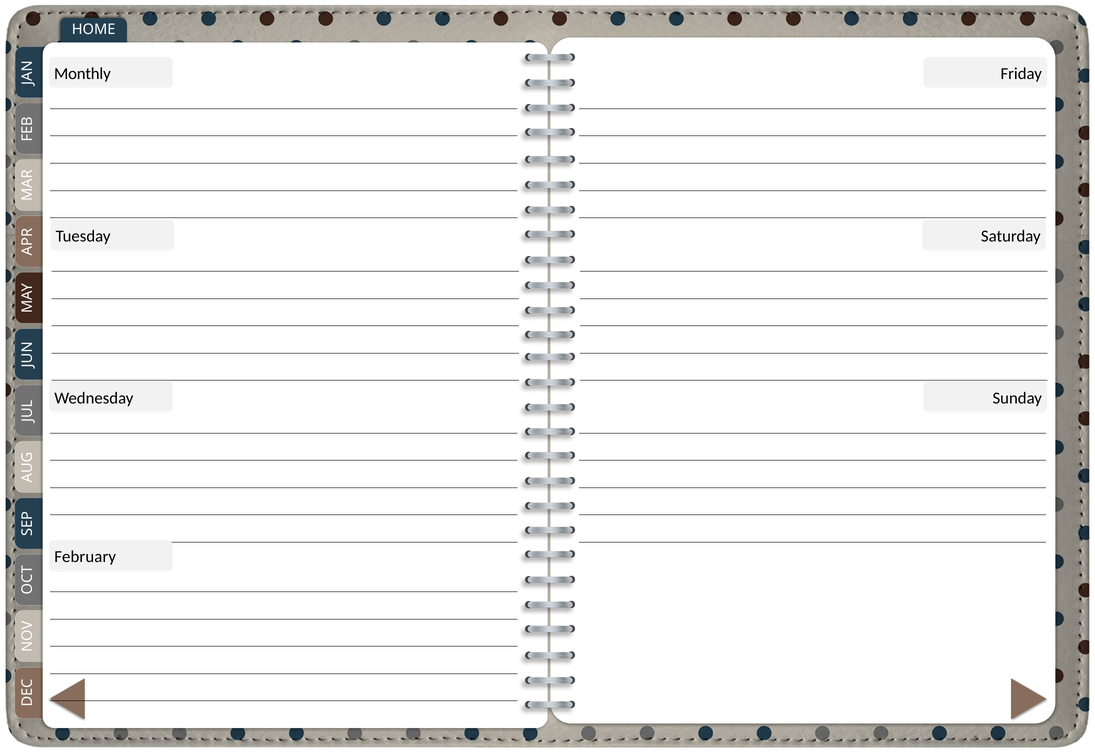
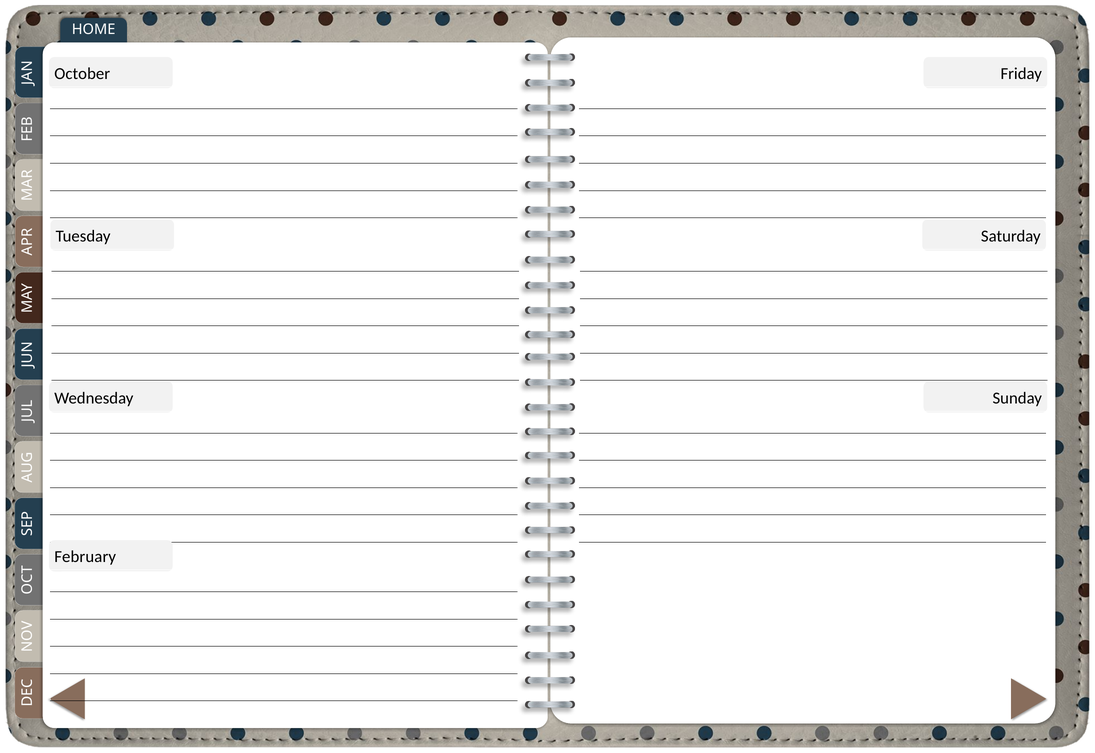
Monthly: Monthly -> October (82, 74)
